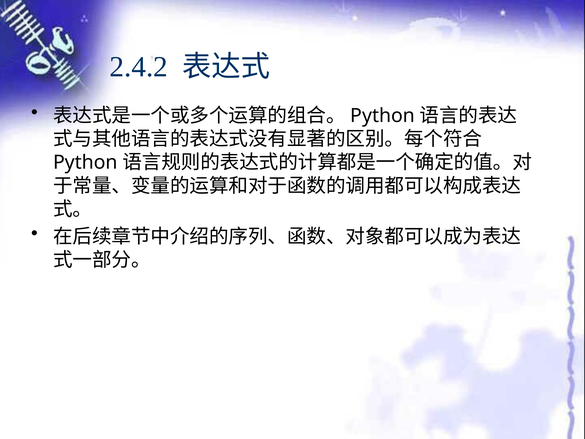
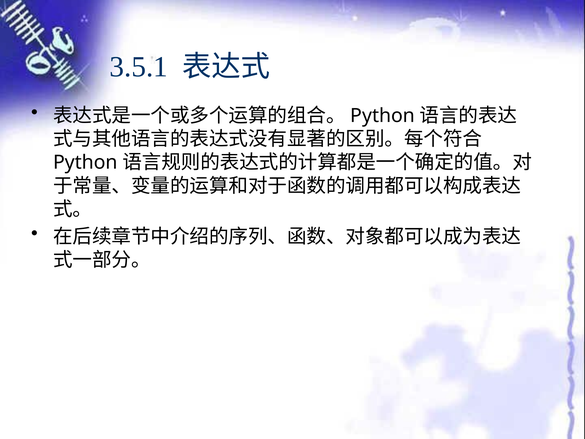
2.4.2: 2.4.2 -> 3.5.1 (139, 67)
